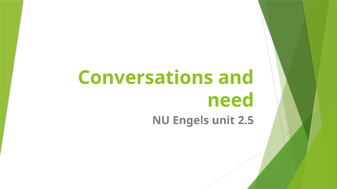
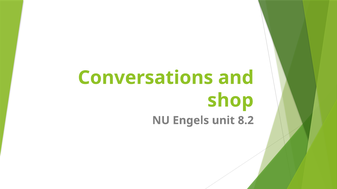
need: need -> shop (230, 101)
2.5: 2.5 -> 8.2 (246, 121)
